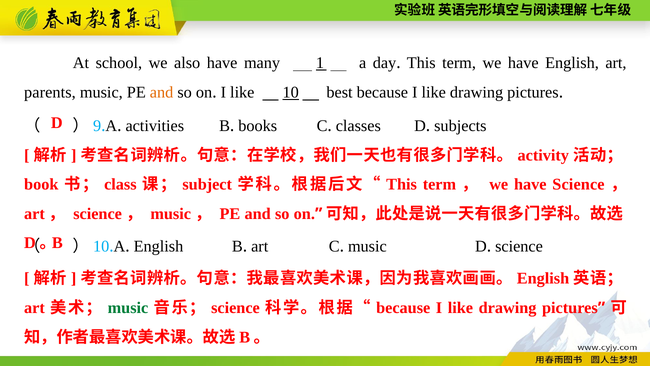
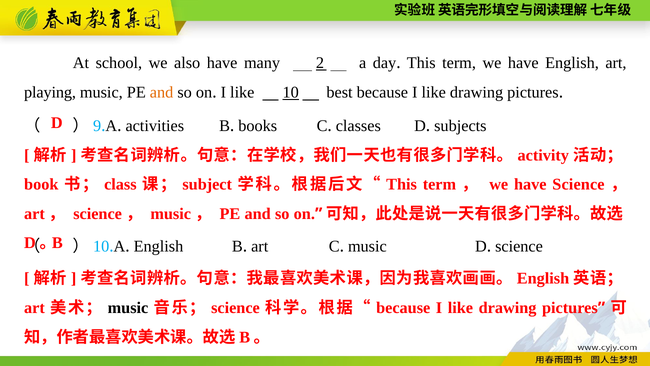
1: 1 -> 2 (320, 63)
parents: parents -> playing (50, 92)
music colour: green -> black (128, 308)
